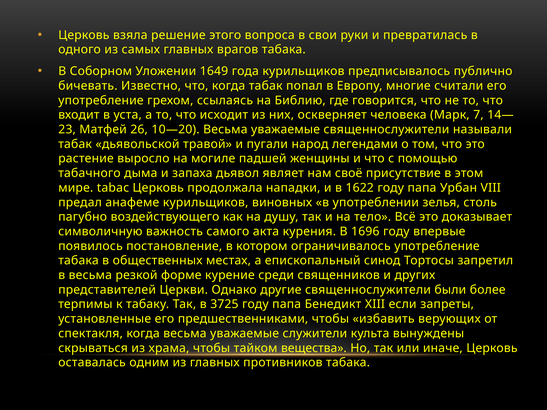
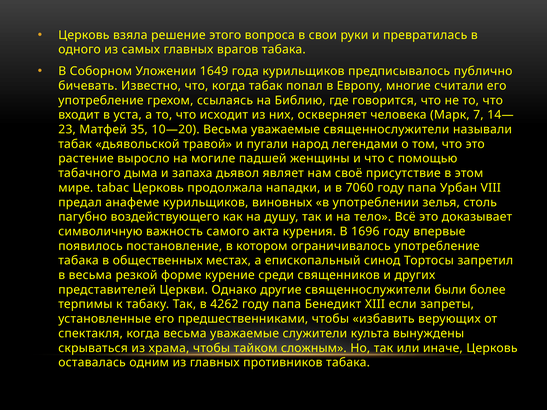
26: 26 -> 35 (139, 130)
1622: 1622 -> 7060 (360, 188)
3725: 3725 -> 4262 (224, 305)
вещества: вещества -> сложным (314, 348)
